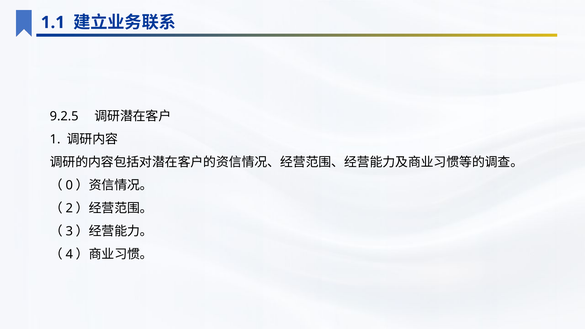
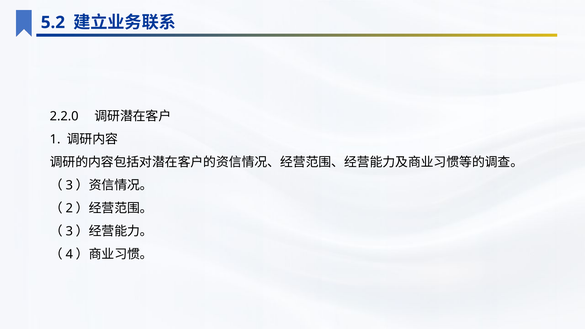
1.1: 1.1 -> 5.2 (53, 22)
9.2.5: 9.2.5 -> 2.2.0 (64, 116)
0: 0 -> 3 (69, 185)
